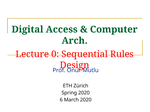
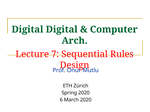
Digital Access: Access -> Digital (62, 30)
0: 0 -> 7 (55, 54)
